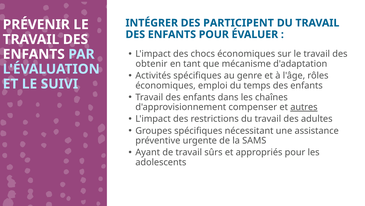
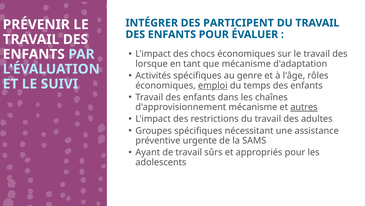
obtenir: obtenir -> lorsque (152, 64)
emploi underline: none -> present (213, 85)
d'approvisionnement compenser: compenser -> mécanisme (253, 107)
